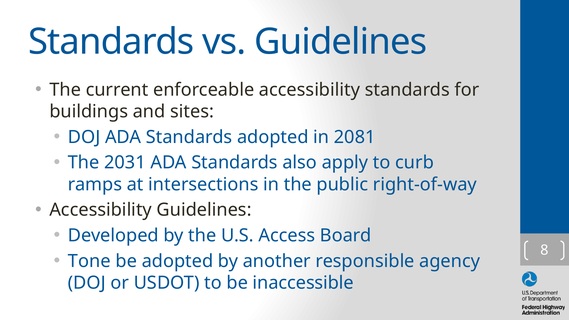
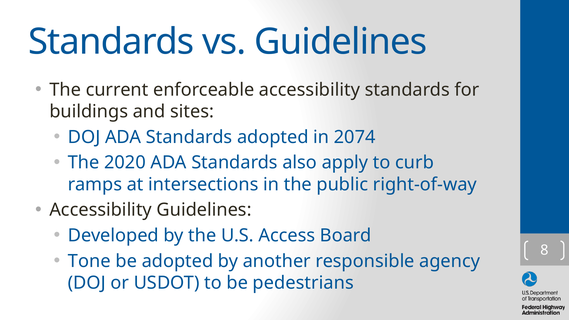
2081: 2081 -> 2074 (355, 137)
2031: 2031 -> 2020 (125, 163)
inaccessible: inaccessible -> pedestrians (303, 283)
